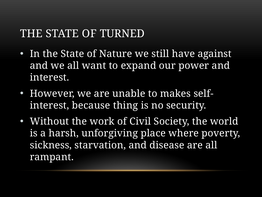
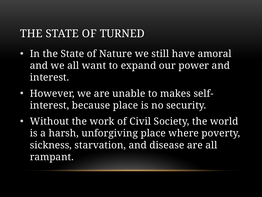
against: against -> amoral (215, 54)
because thing: thing -> place (126, 105)
